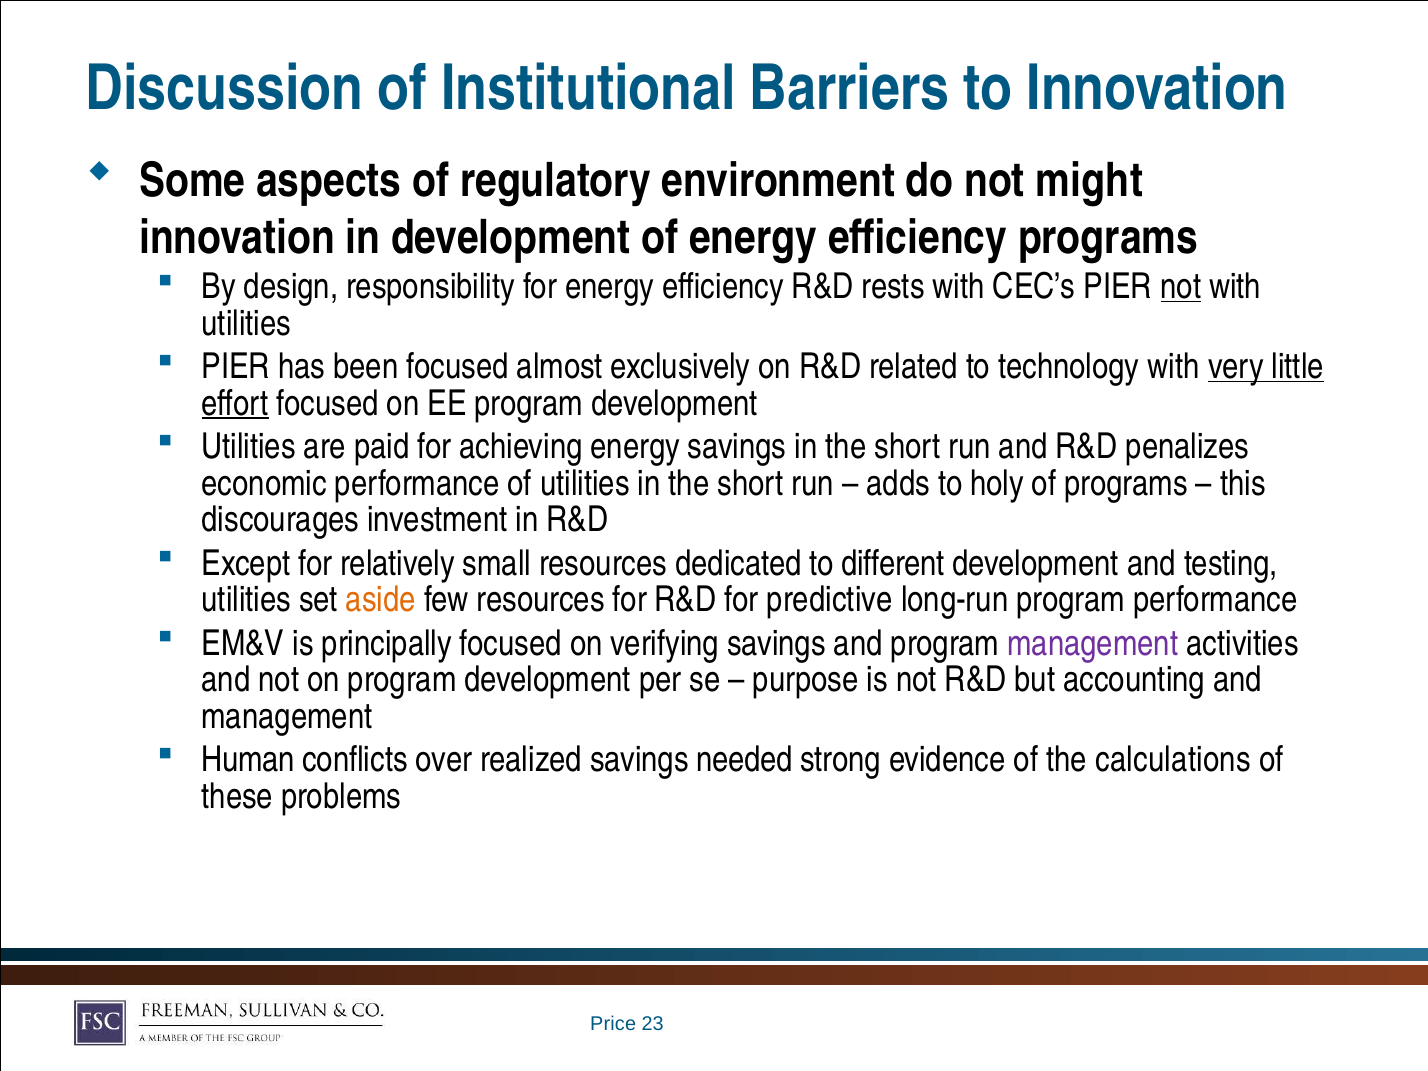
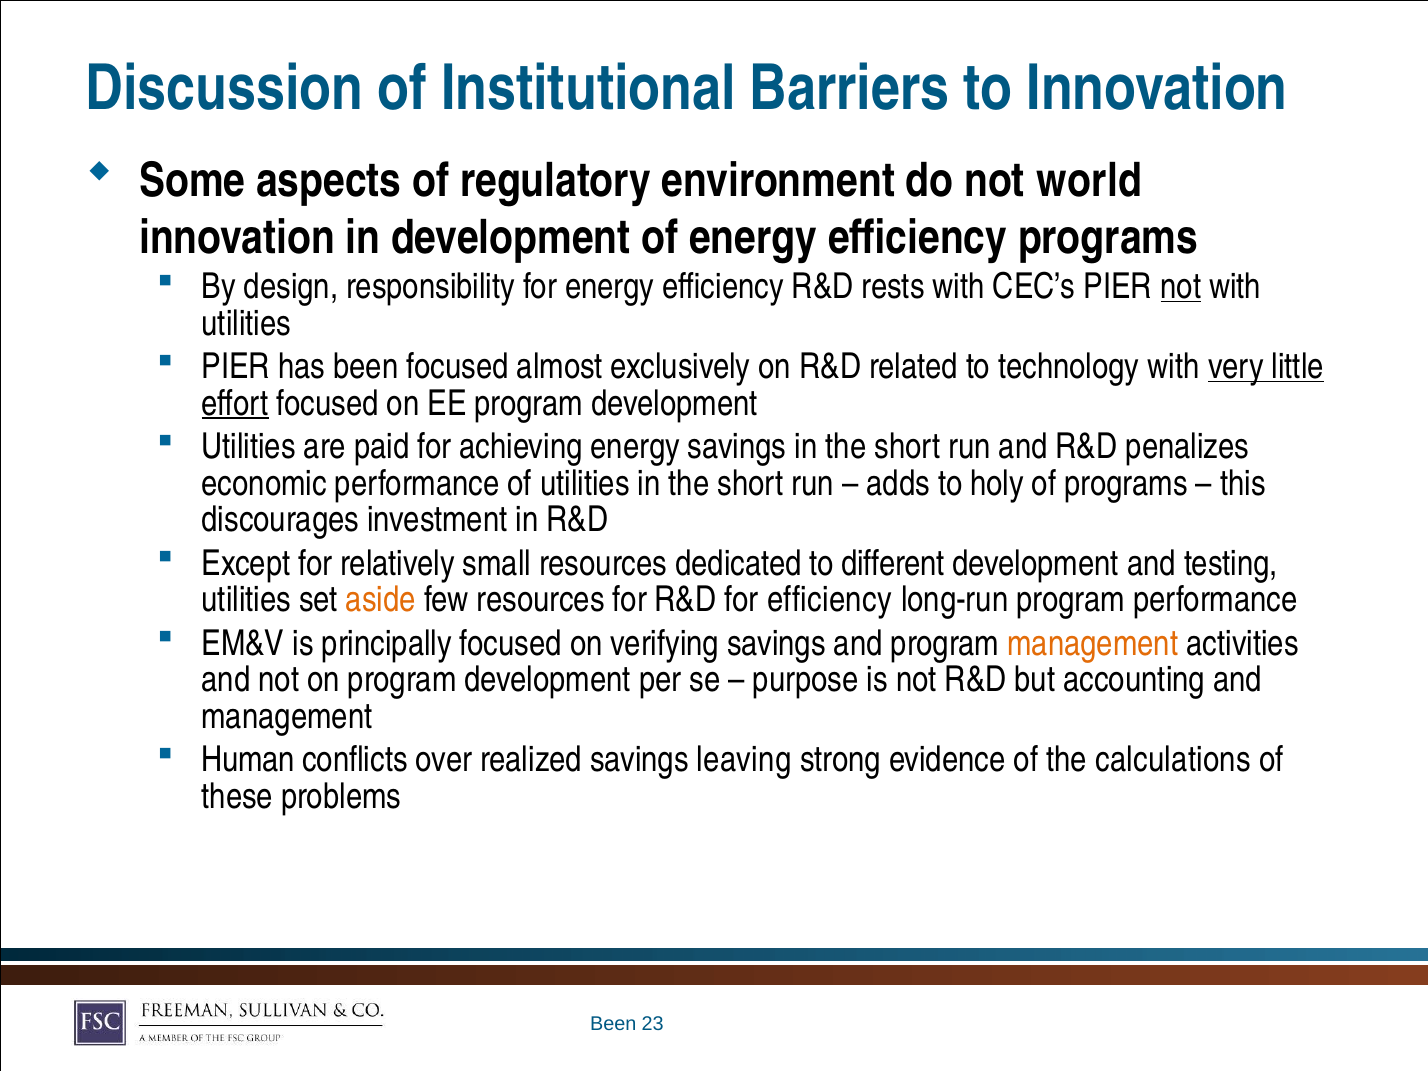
might: might -> world (1089, 180)
for predictive: predictive -> efficiency (830, 600)
management colour: purple -> orange (1093, 644)
needed: needed -> leaving (744, 760)
Price: Price -> Been (613, 1024)
